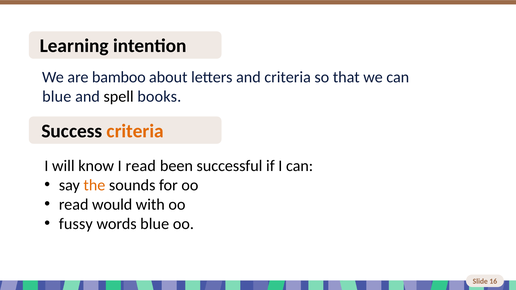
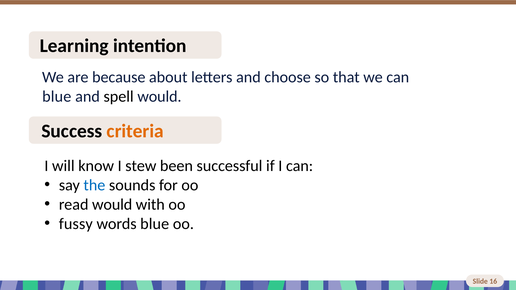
bamboo: bamboo -> because (119, 77)
and criteria: criteria -> choose (288, 77)
books: books -> would (159, 97)
I read: read -> stew (141, 166)
the colour: orange -> blue (94, 185)
